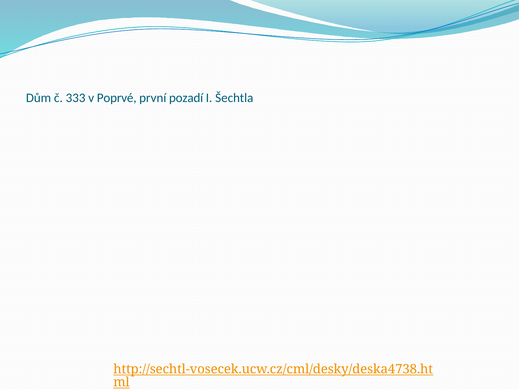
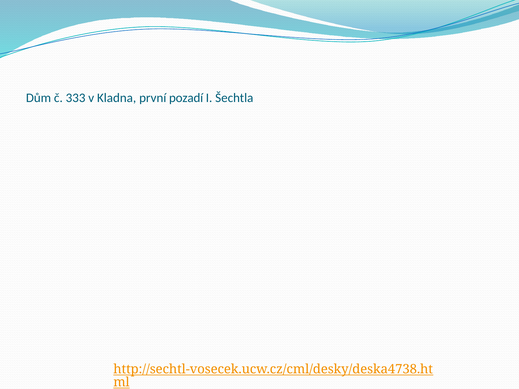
Poprvé: Poprvé -> Kladna (117, 98)
